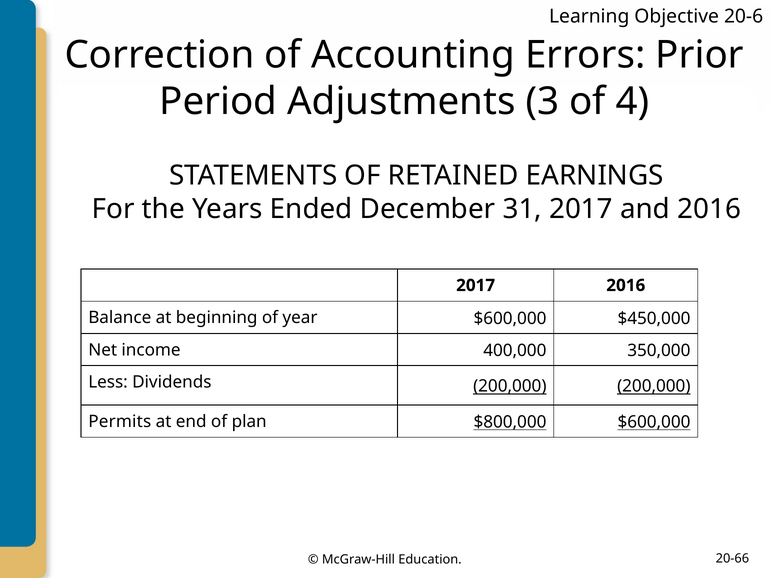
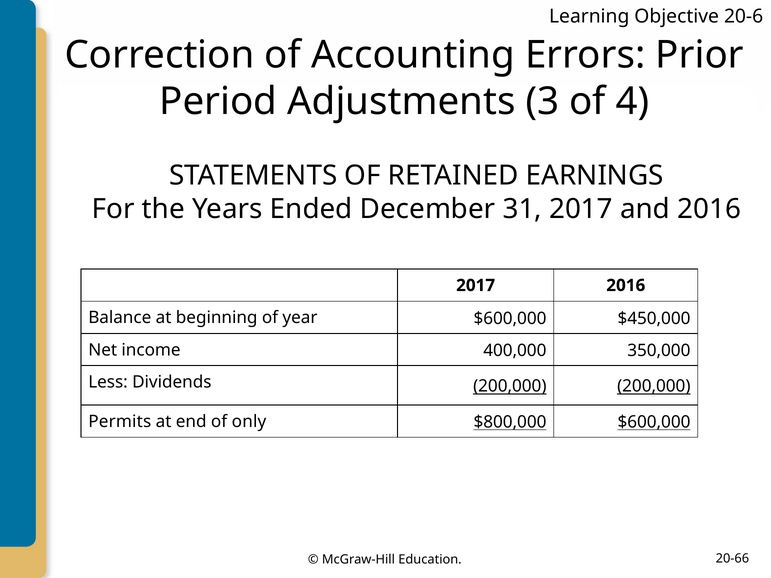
plan: plan -> only (249, 422)
